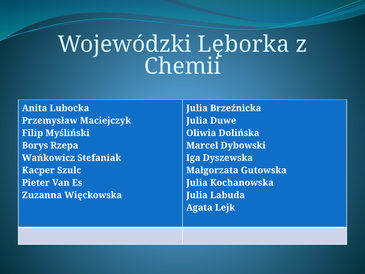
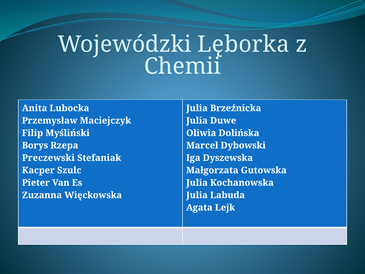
Wańkowicz: Wańkowicz -> Preczewski (48, 158)
